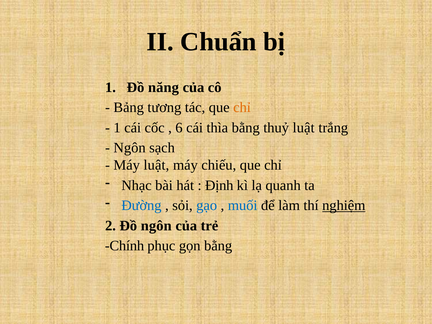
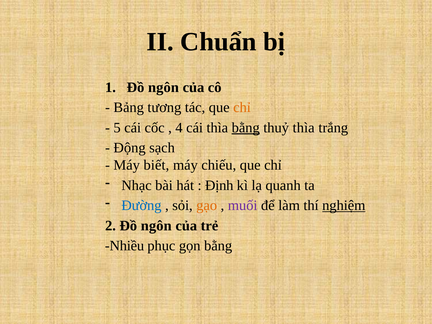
năng: năng -> ngôn (163, 87)
1: 1 -> 5 (117, 128)
6: 6 -> 4 (179, 128)
bằng underline: none -> present (246, 128)
thuỷ luật: luật -> thìa (304, 128)
Ngôn: Ngôn -> Động (130, 148)
Máy luật: luật -> biết (156, 165)
gạo colour: blue -> orange (207, 205)
muối colour: blue -> purple (243, 205)
Chính: Chính -> Nhiều (125, 246)
